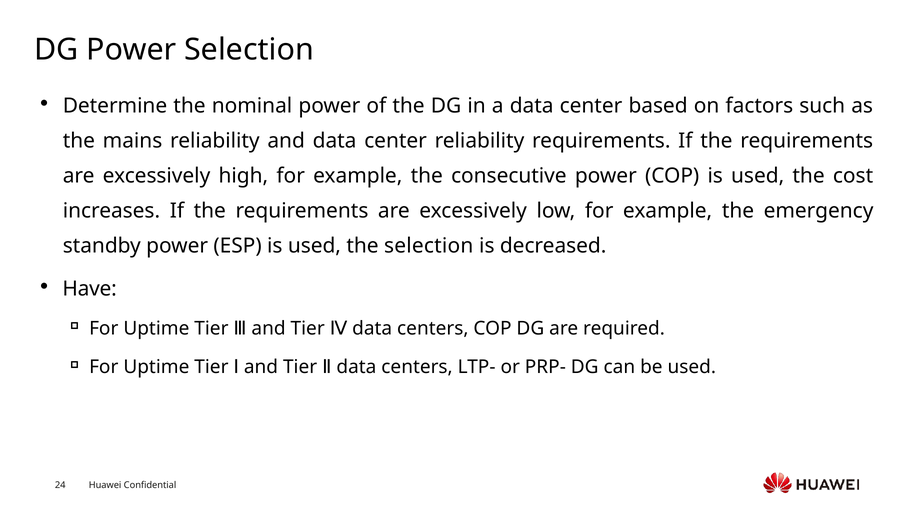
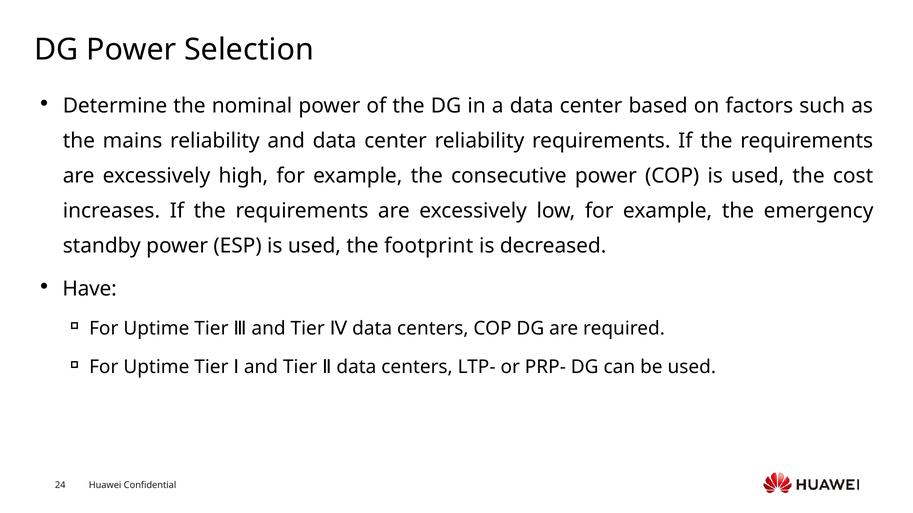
the selection: selection -> footprint (429, 246)
